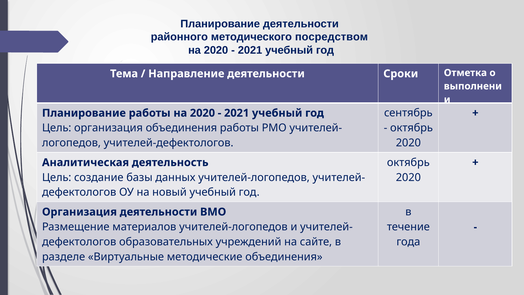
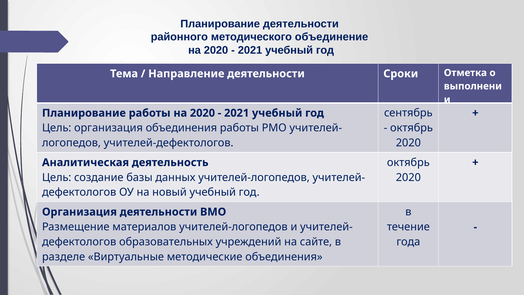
посредством: посредством -> объединение (332, 37)
